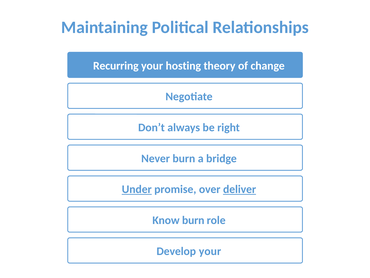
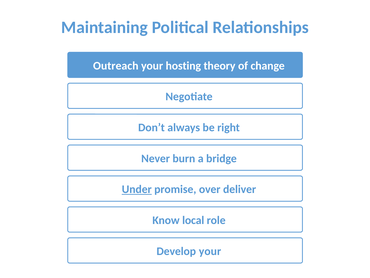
Recurring: Recurring -> Outreach (116, 66)
deliver underline: present -> none (240, 189)
Know burn: burn -> local (193, 220)
